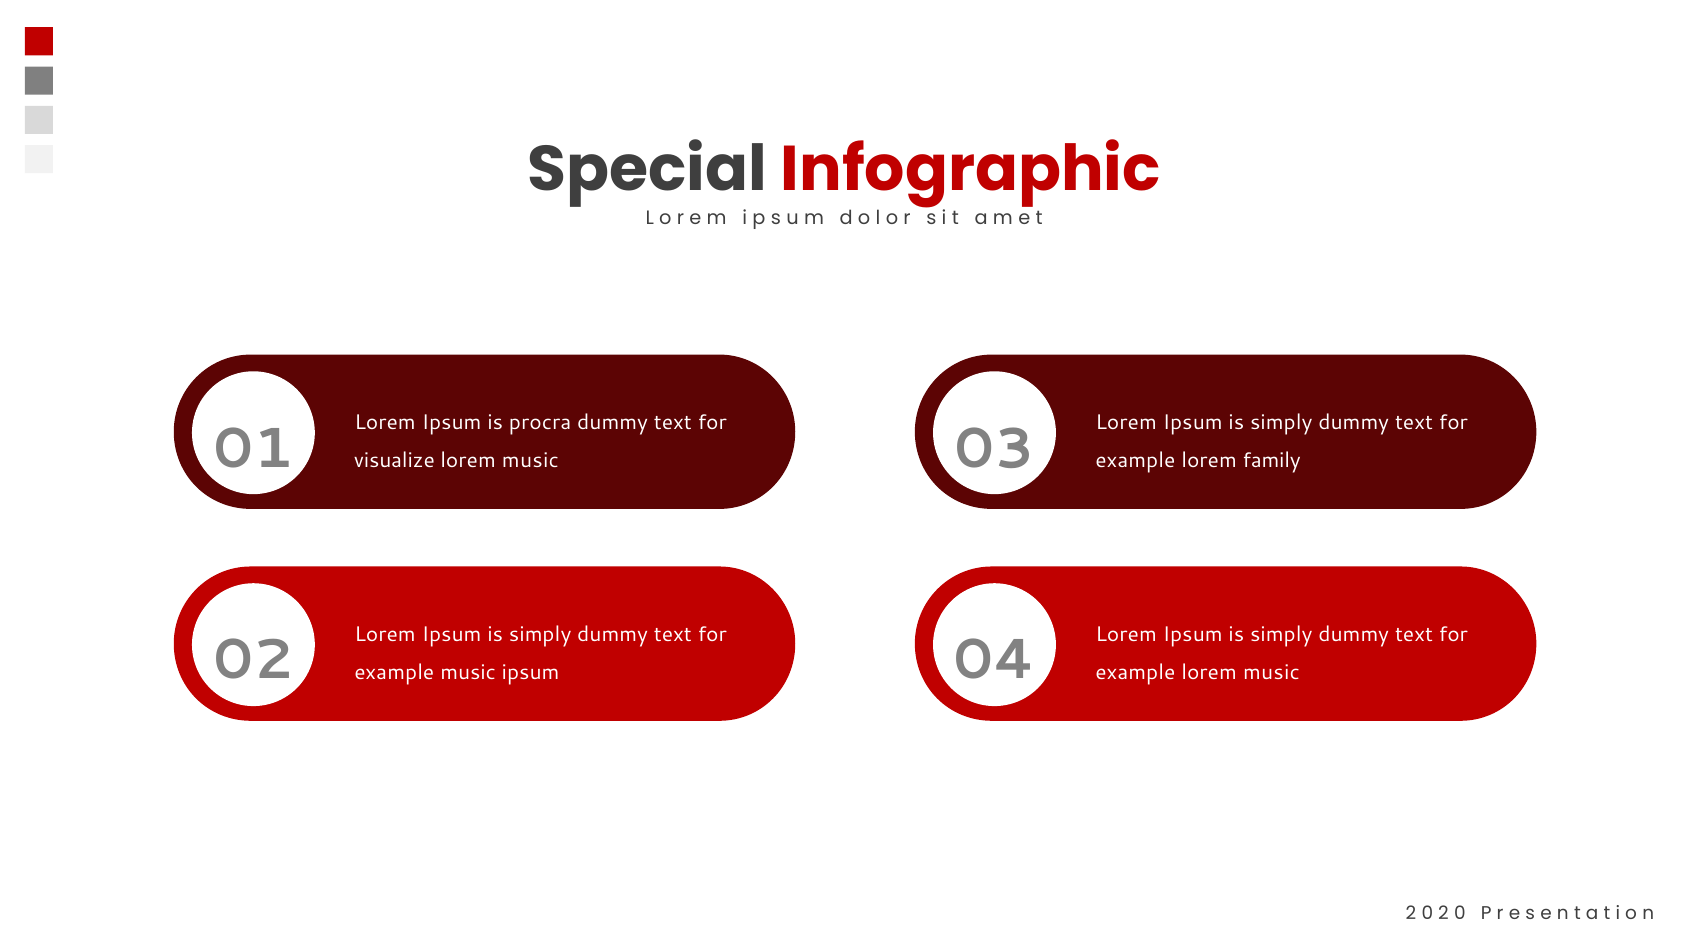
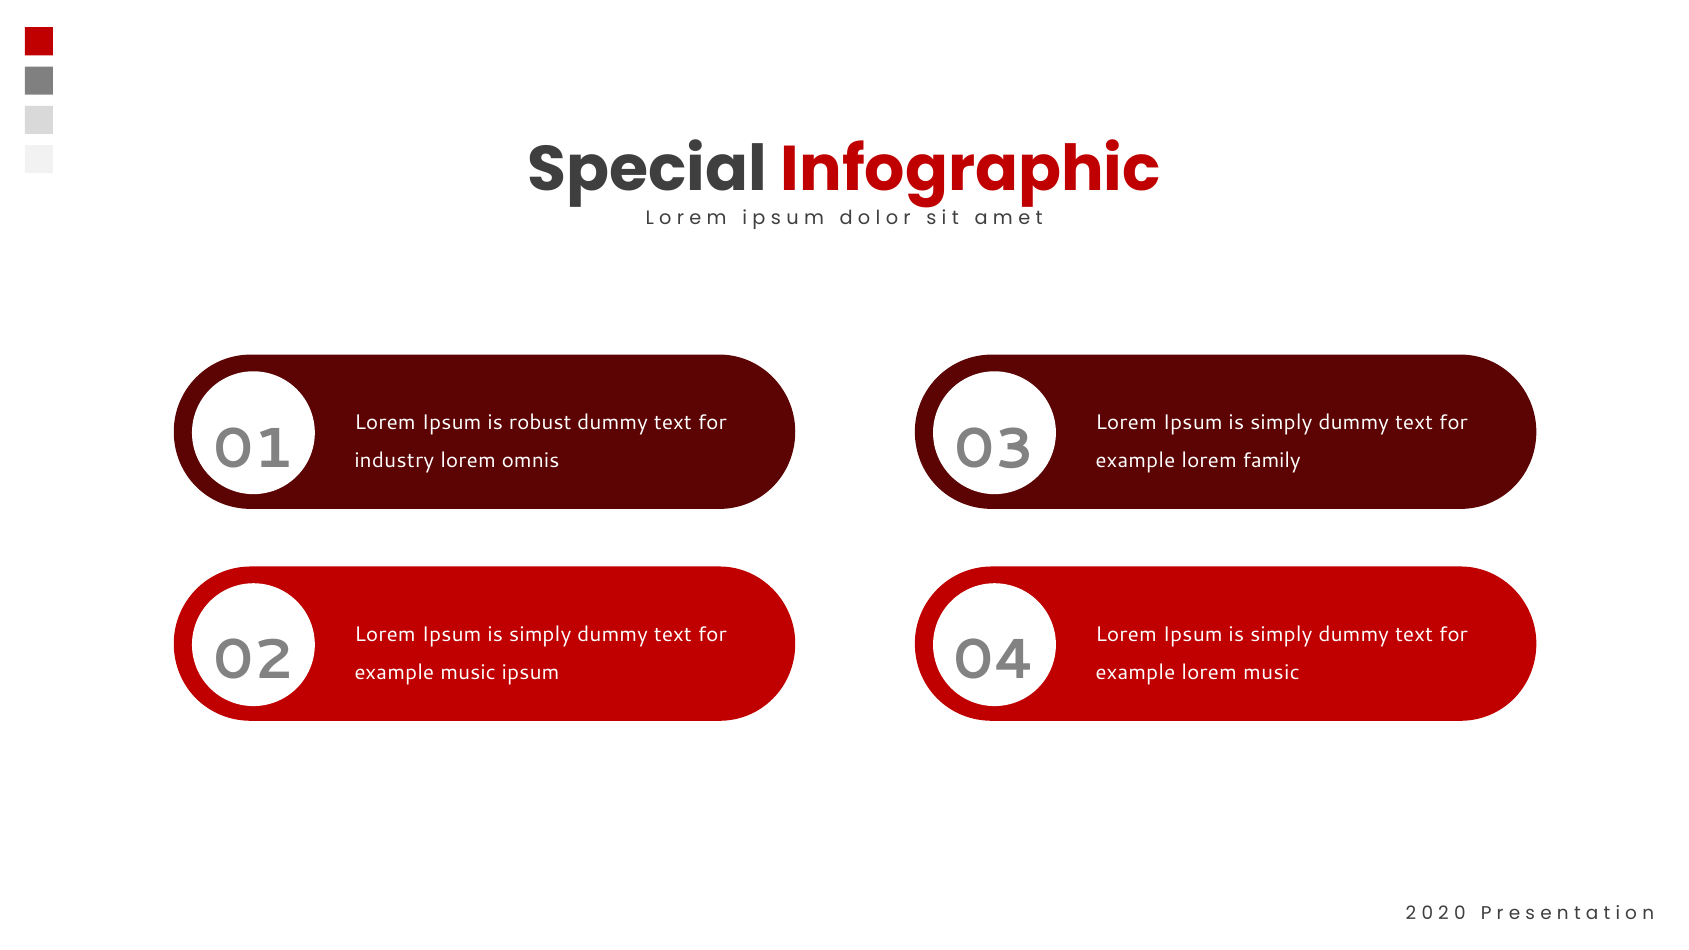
procra: procra -> robust (540, 423)
visualize: visualize -> industry (394, 461)
music: music -> omnis (531, 461)
